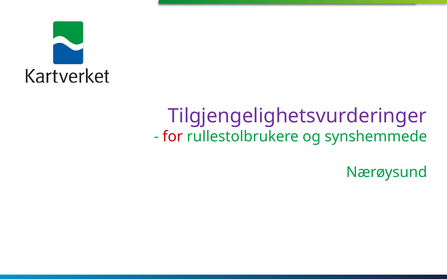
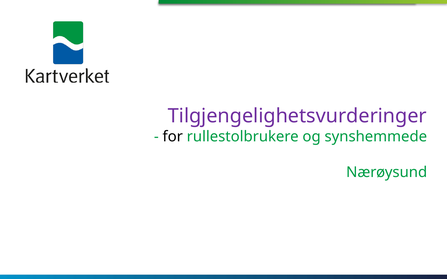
for colour: red -> black (173, 137)
